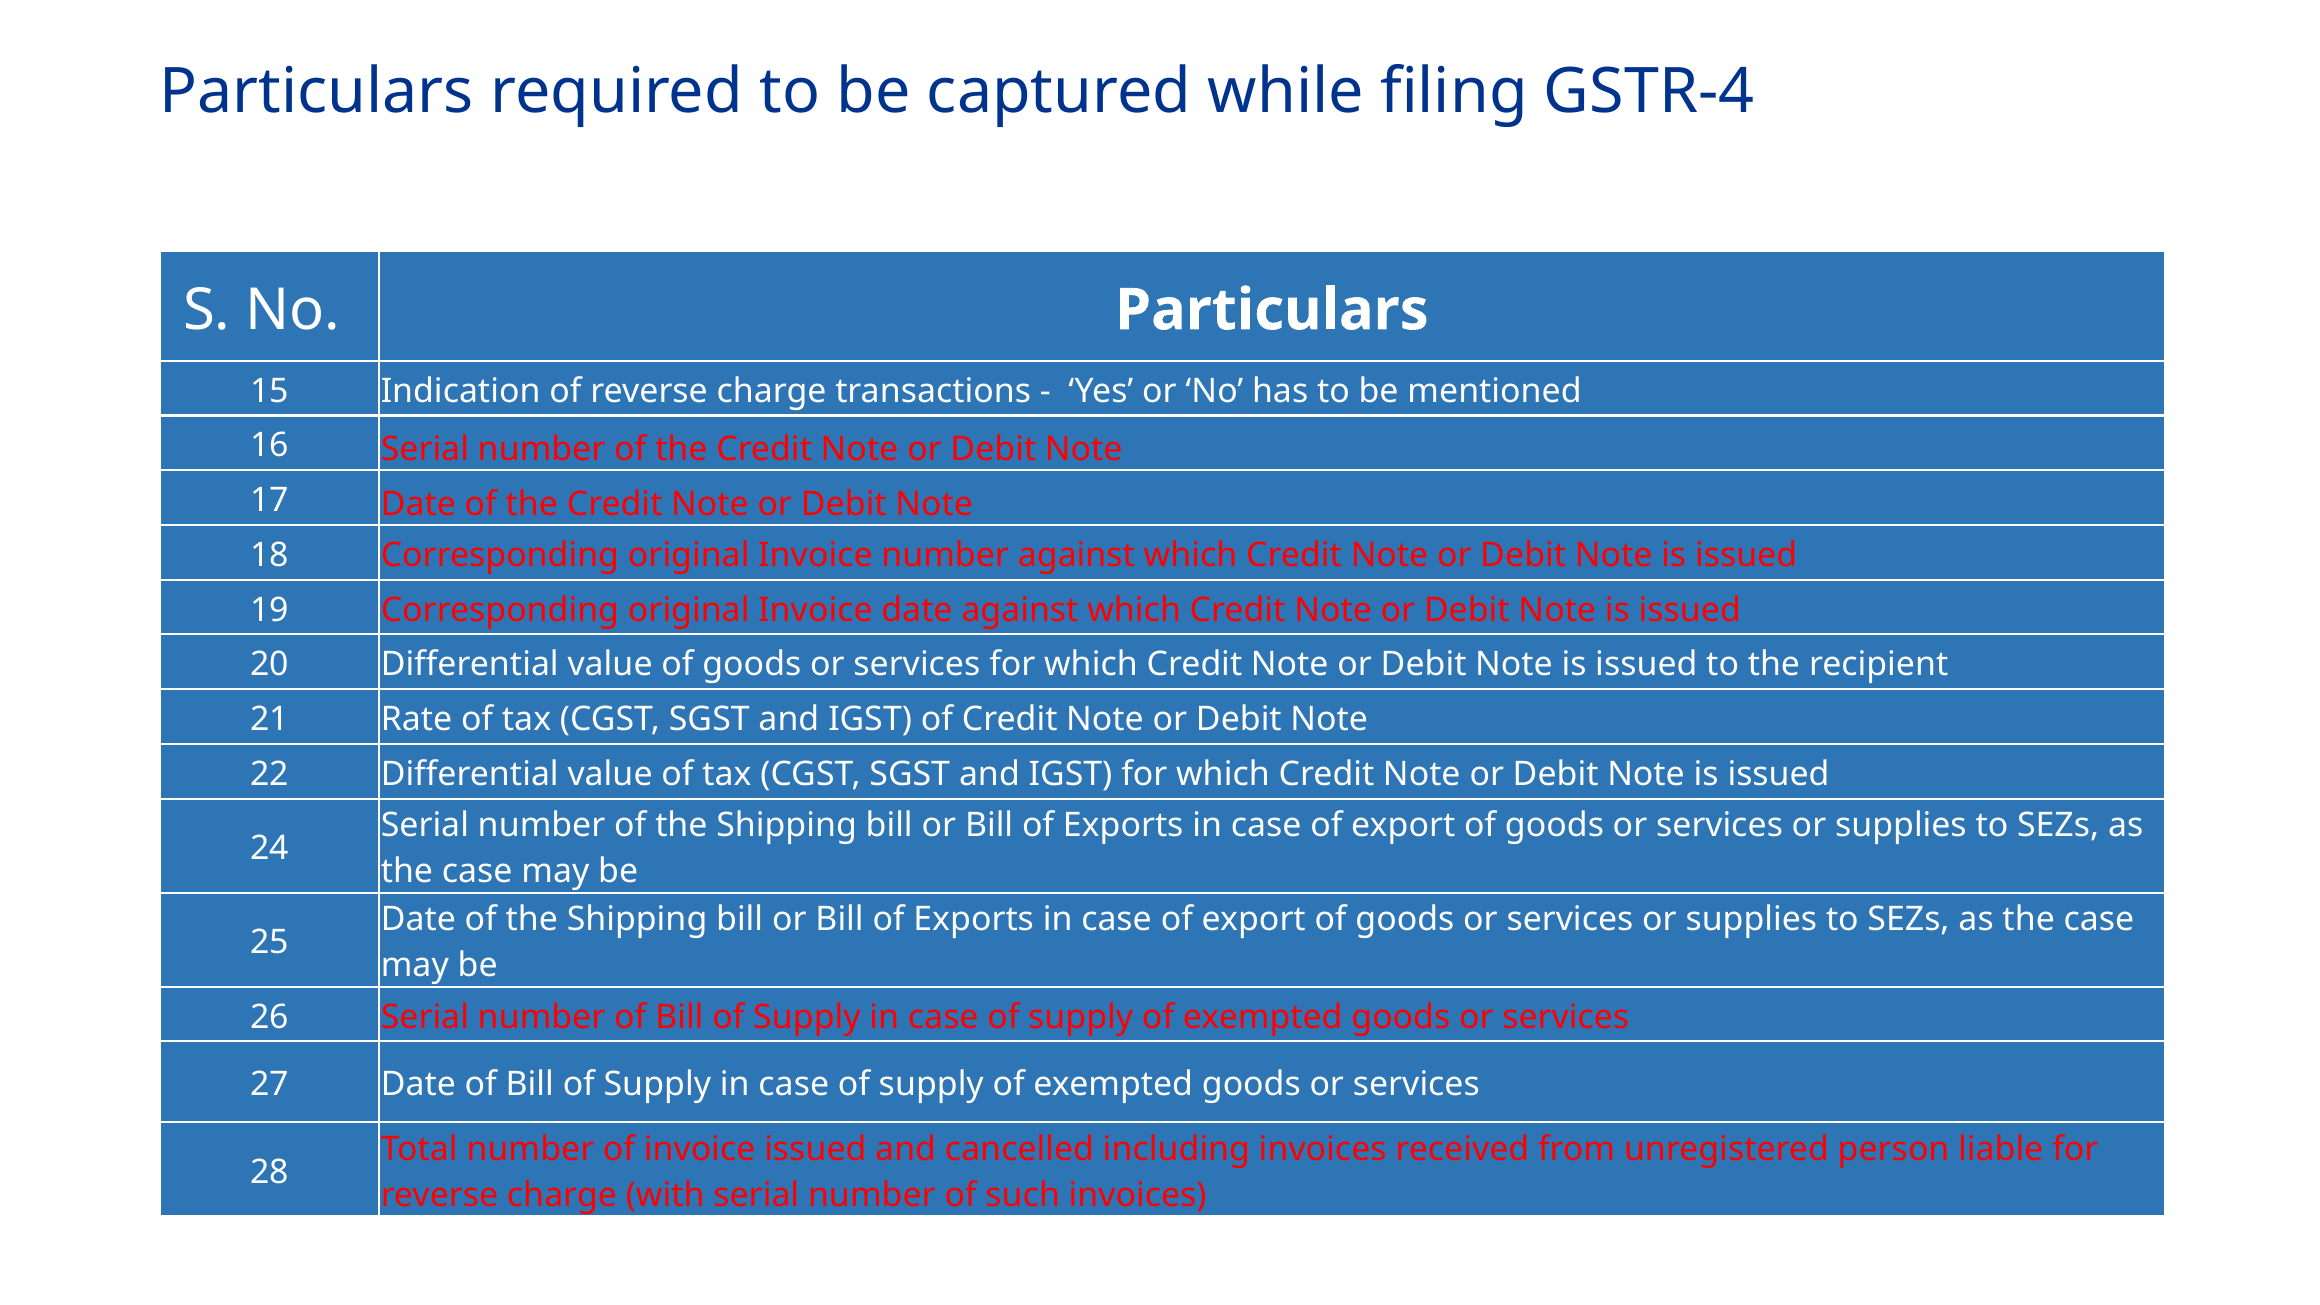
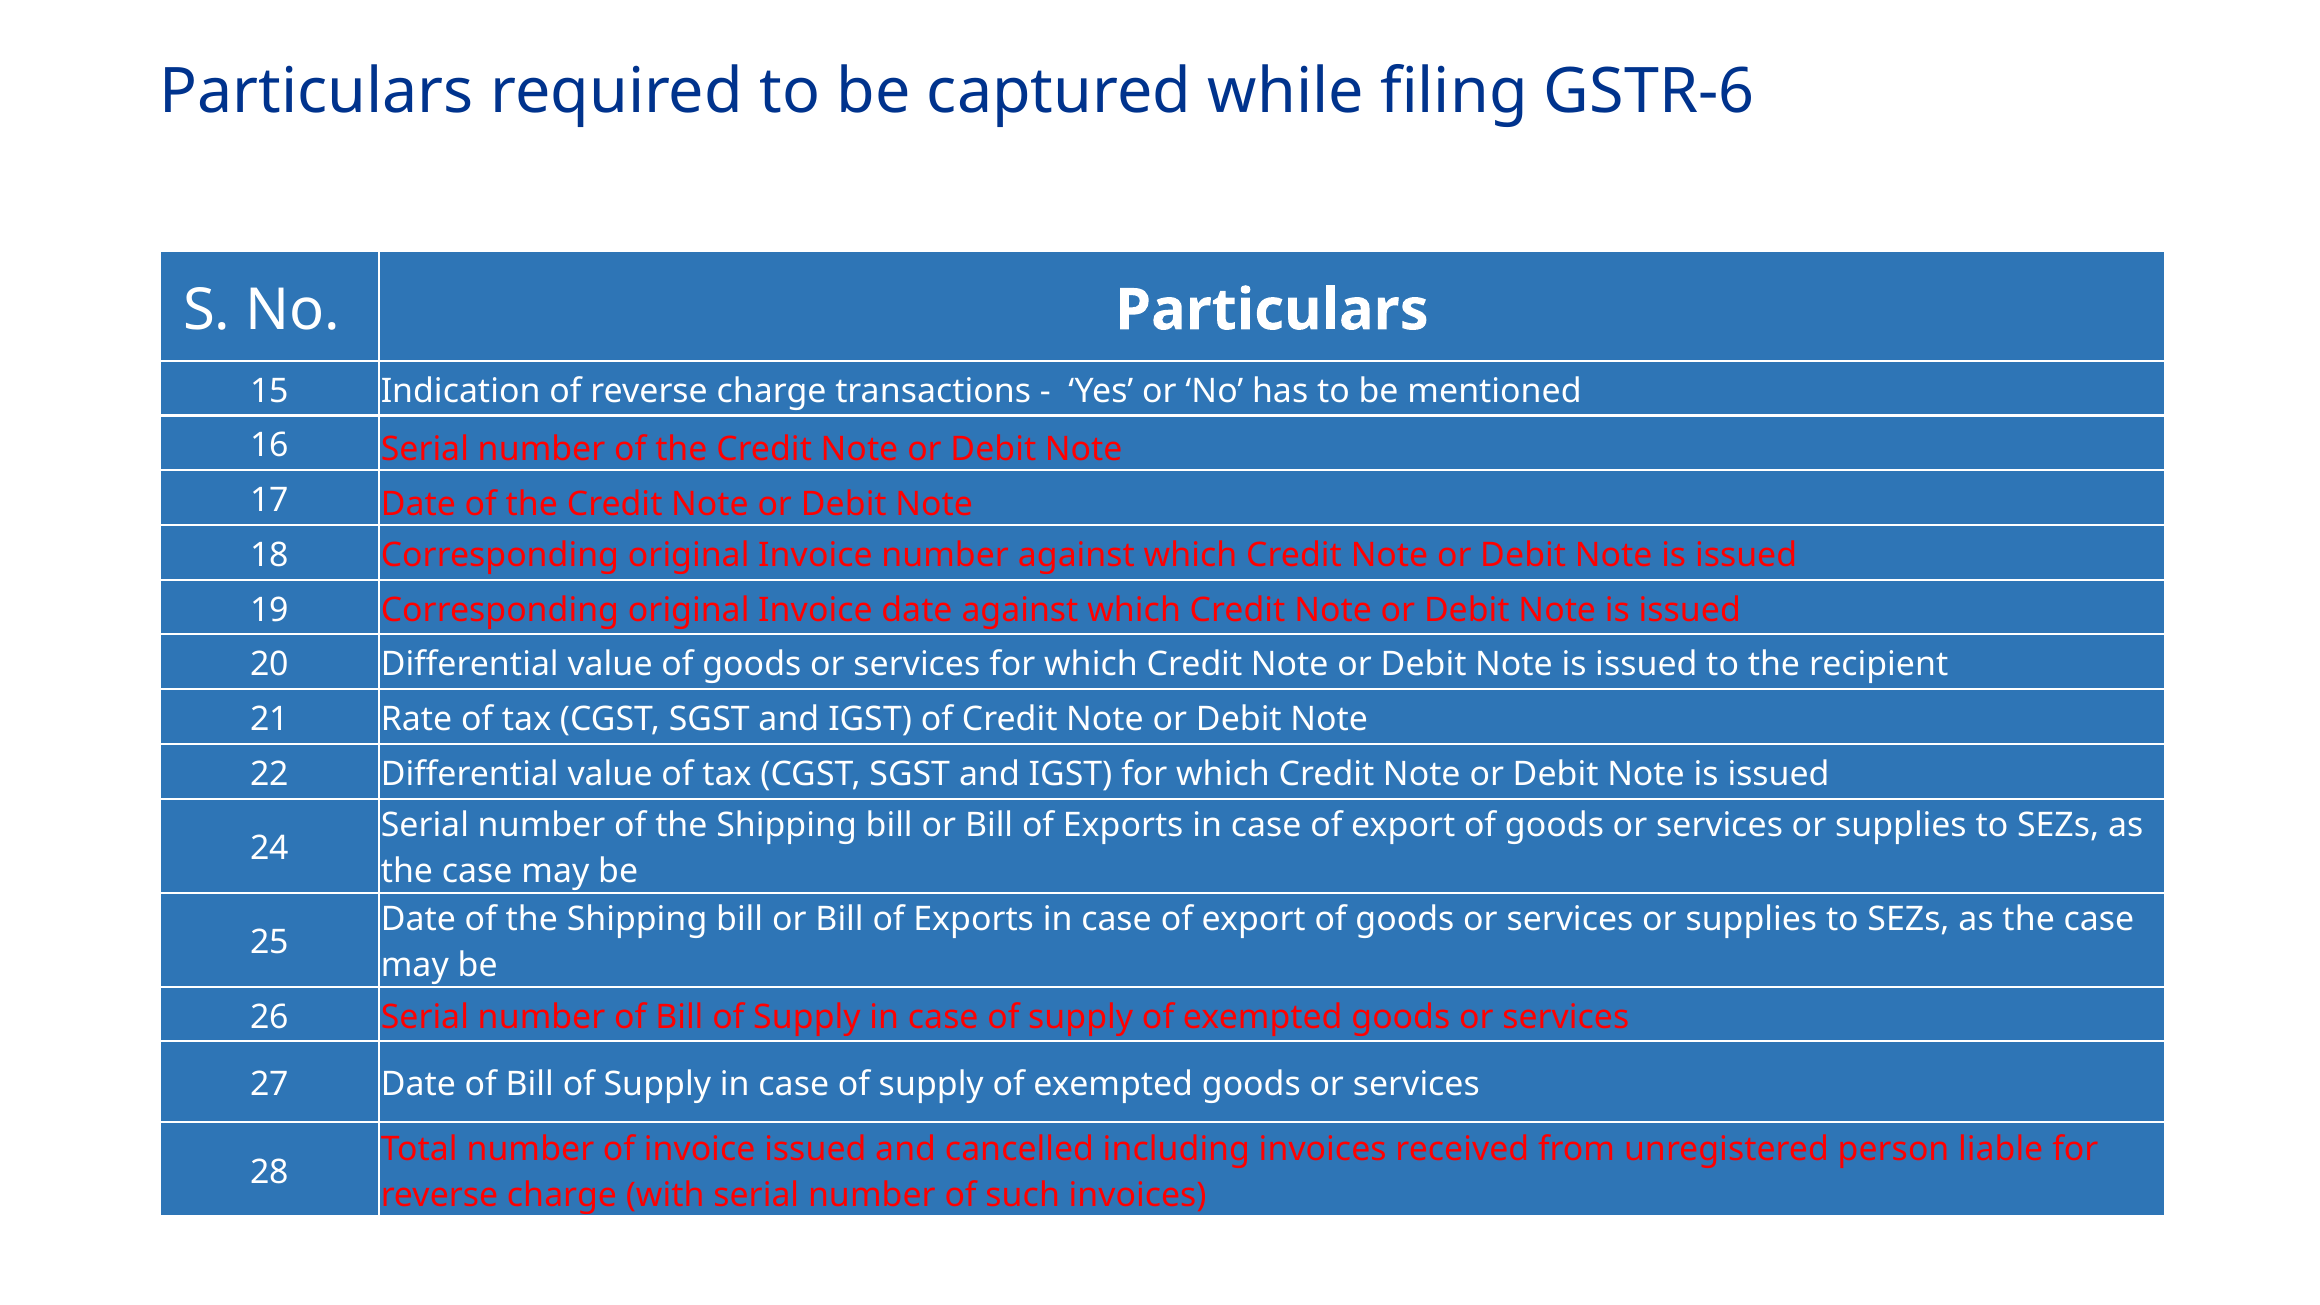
GSTR-4: GSTR-4 -> GSTR-6 (1649, 92)
